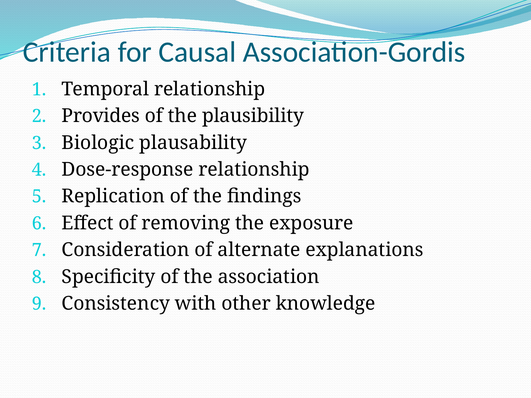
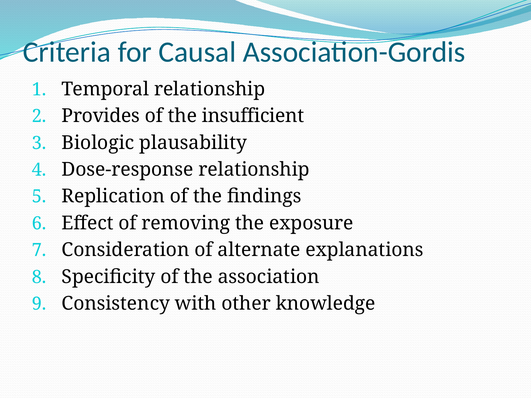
plausibility: plausibility -> insufficient (253, 116)
